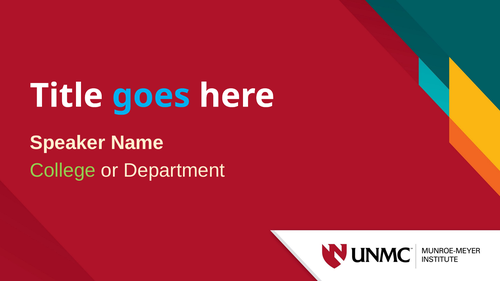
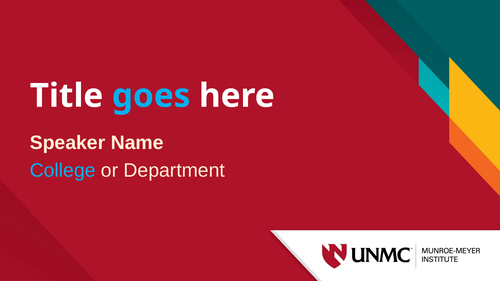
College colour: light green -> light blue (63, 171)
